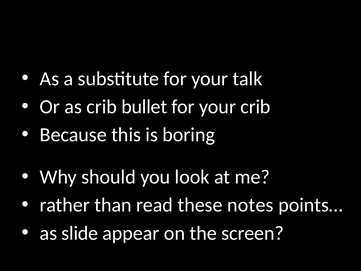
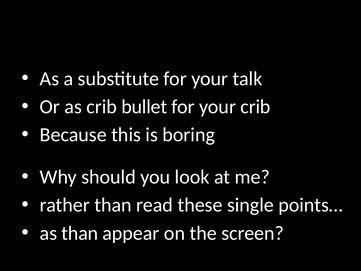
notes: notes -> single (250, 205)
as slide: slide -> than (80, 233)
